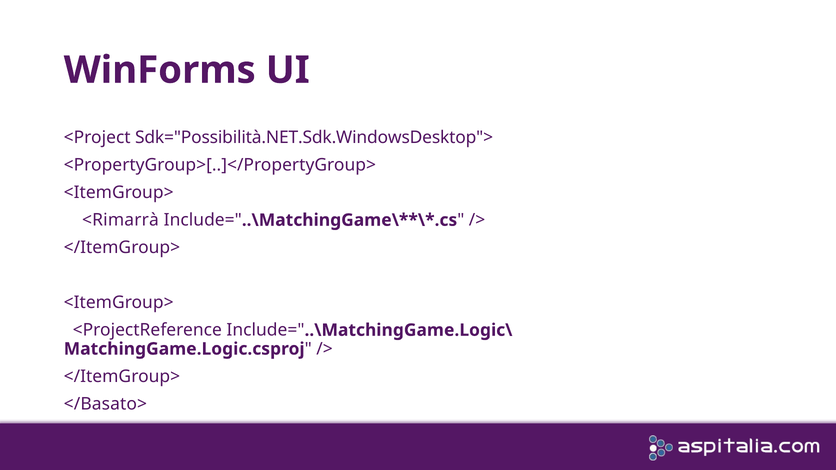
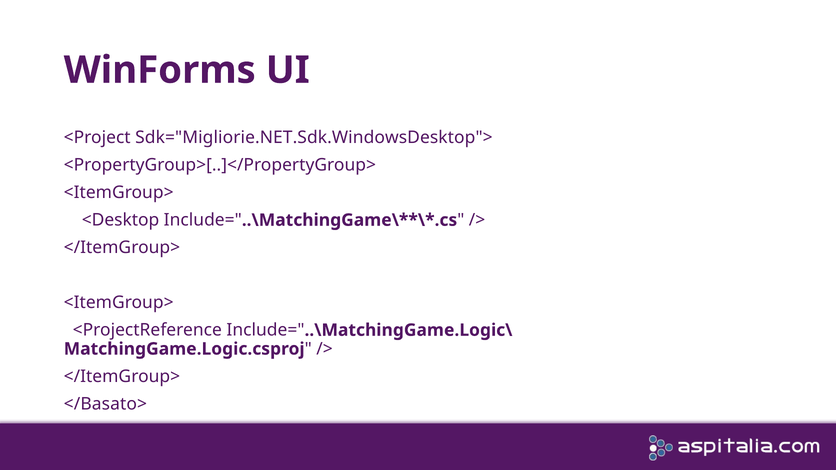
Sdk="Possibilità.NET.Sdk.WindowsDesktop">: Sdk="Possibilità.NET.Sdk.WindowsDesktop"> -> Sdk="Migliorie.NET.Sdk.WindowsDesktop"> (314, 138)
<Rimarrà: <Rimarrà -> <Desktop (121, 220)
